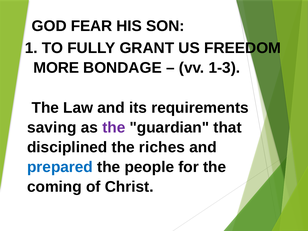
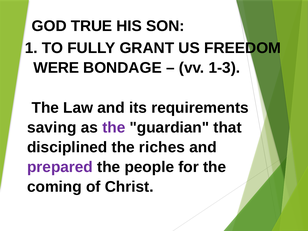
FEAR: FEAR -> TRUE (92, 26)
MORE: MORE -> WERE (56, 68)
prepared colour: blue -> purple (60, 167)
